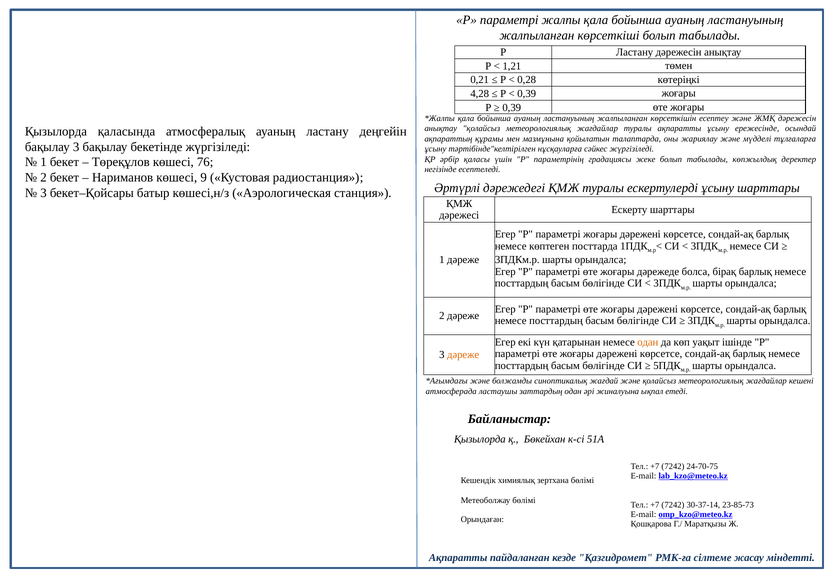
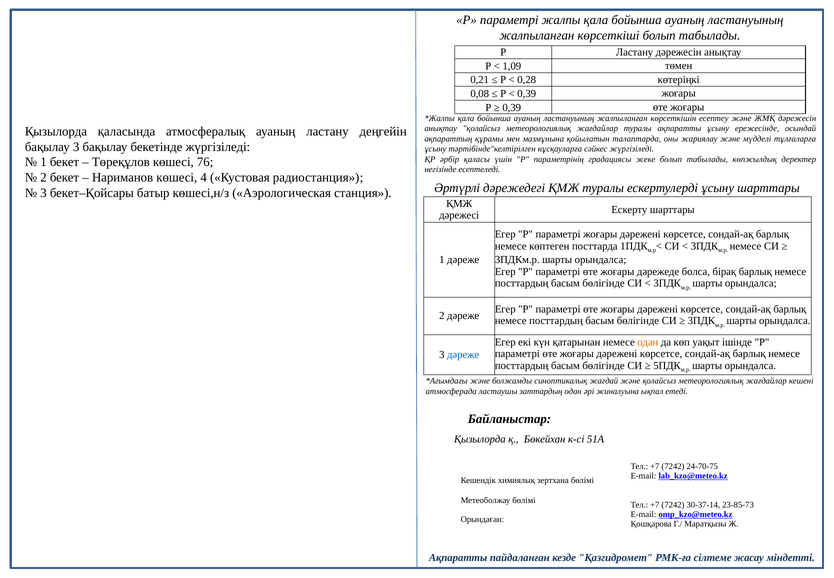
1,21: 1,21 -> 1,09 (512, 66)
4,28: 4,28 -> 0,08 (480, 94)
9: 9 -> 4 (204, 177)
дәреже colour: orange -> blue (463, 354)
